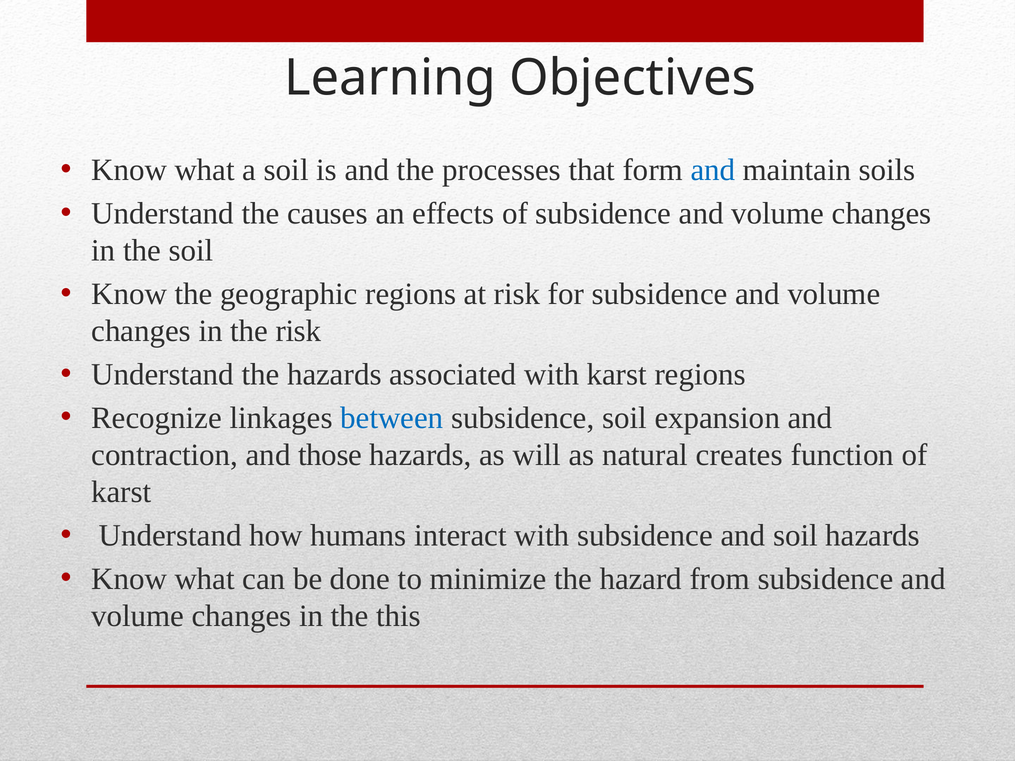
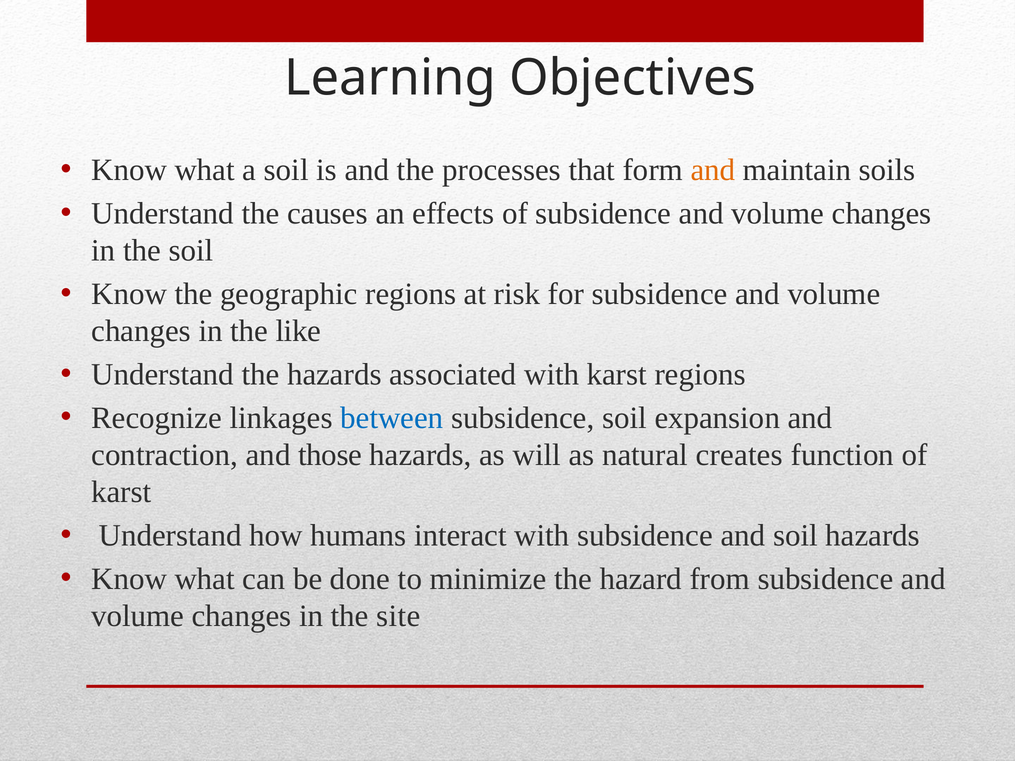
and colour: blue -> orange (713, 170)
the risk: risk -> like (298, 331)
this: this -> site (398, 616)
